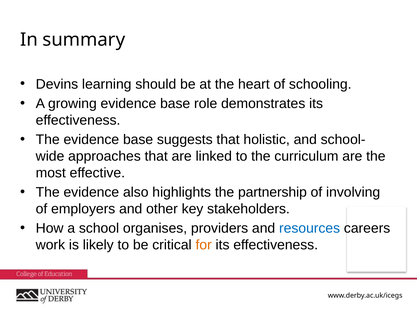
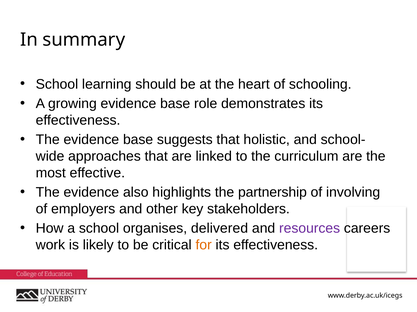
Devins: Devins -> School (57, 84)
providers: providers -> delivered (220, 229)
resources colour: blue -> purple (310, 229)
